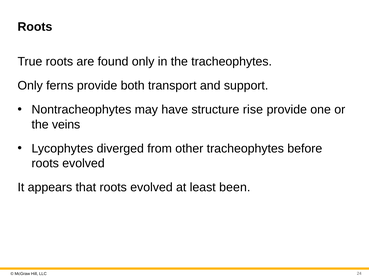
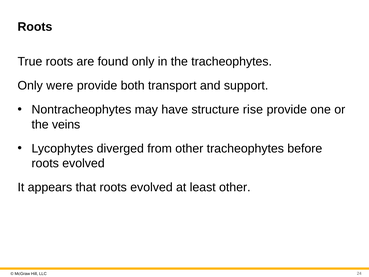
ferns: ferns -> were (60, 86)
least been: been -> other (235, 187)
